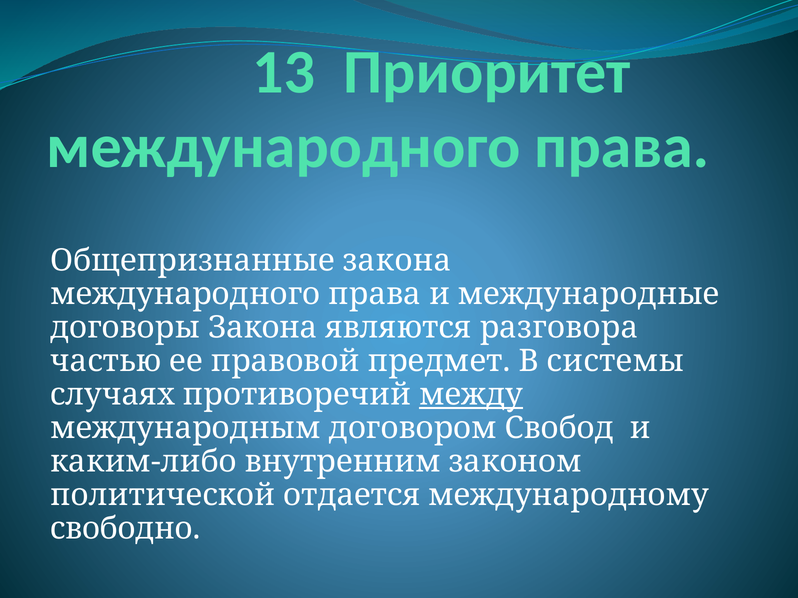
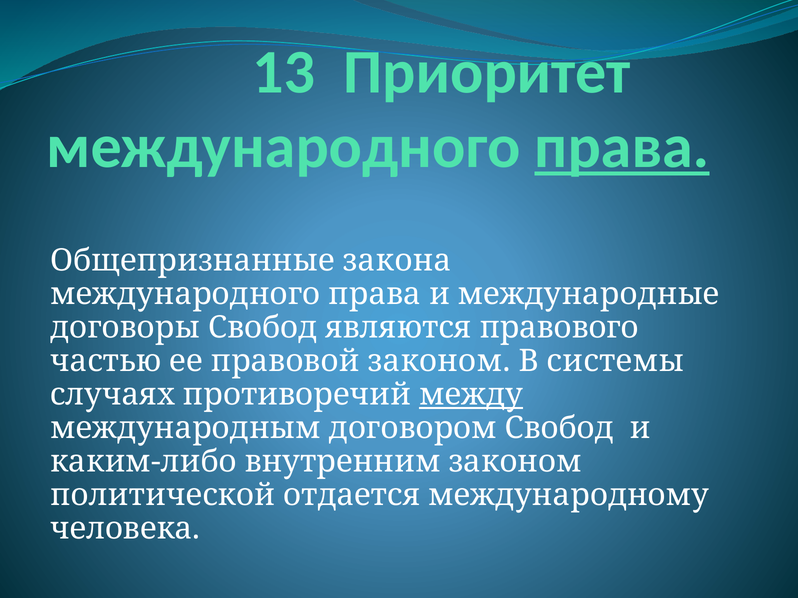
права underline: none -> present (622, 147)
договоры Закона: Закона -> Свобод (263, 328)
разговора: разговора -> правового (559, 328)
правовой предмет: предмет -> законом (439, 361)
свободно: свободно -> человека (125, 529)
